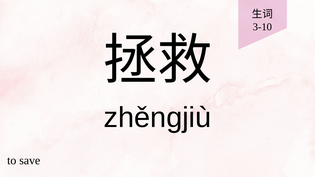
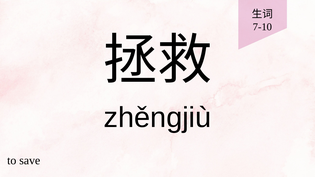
3-10: 3-10 -> 7-10 (262, 27)
